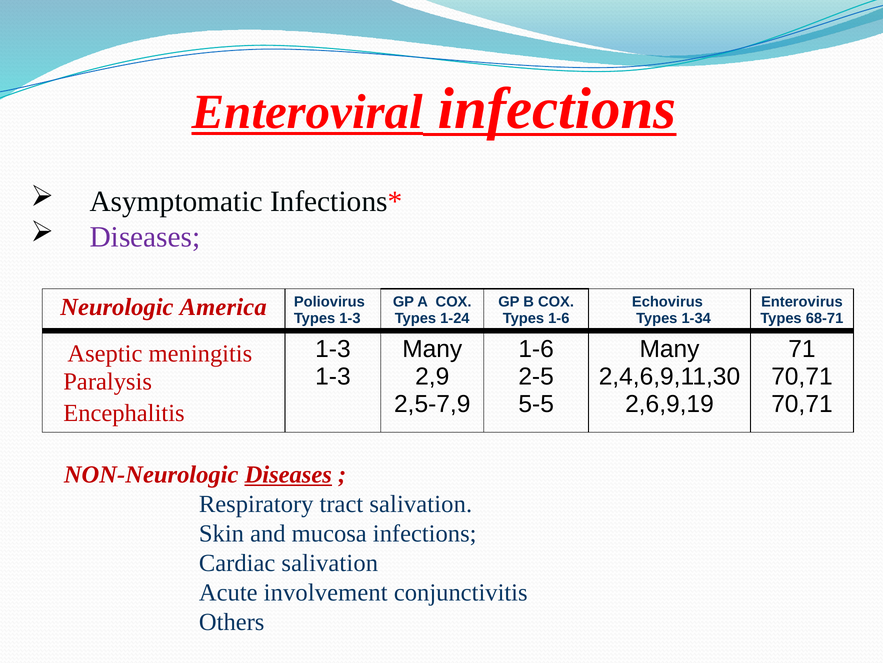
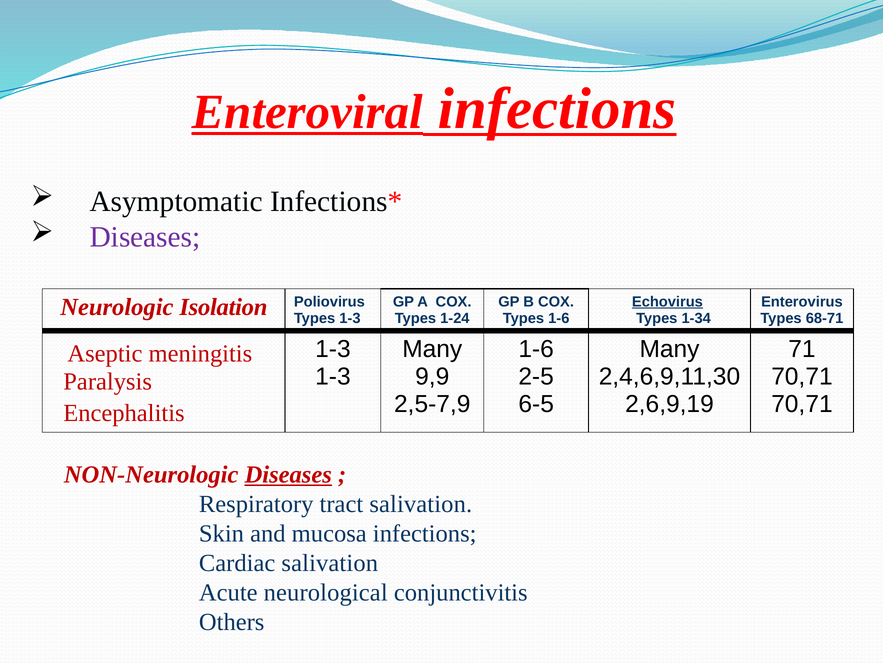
Echovirus underline: none -> present (667, 301)
America: America -> Isolation (223, 307)
2,9: 2,9 -> 9,9 (432, 376)
5-5: 5-5 -> 6-5 (536, 404)
involvement: involvement -> neurological (326, 592)
